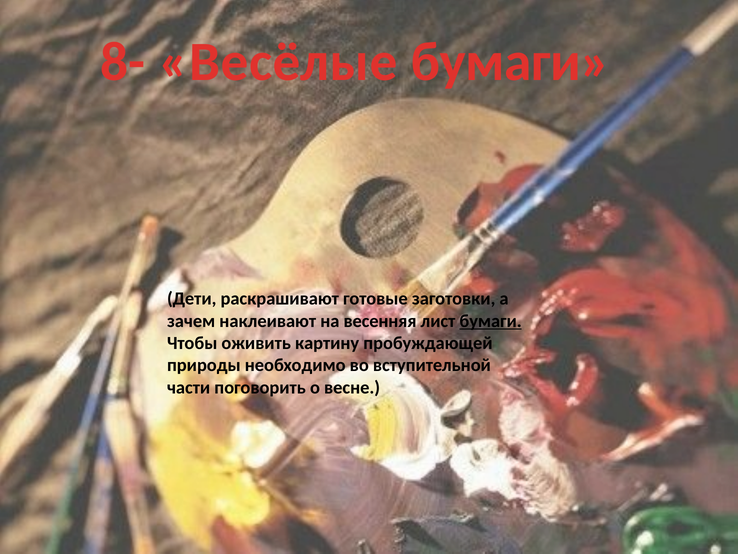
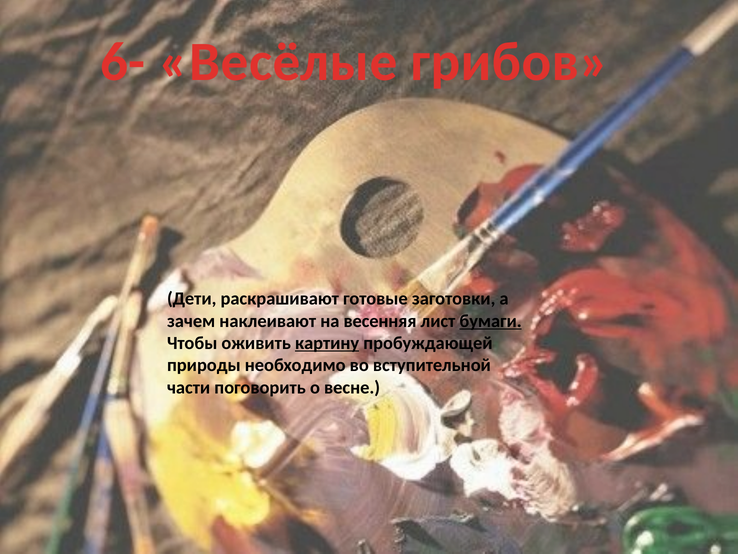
8-: 8- -> 6- (123, 62)
Весёлые бумаги: бумаги -> грибов (510, 62)
картину underline: none -> present (327, 343)
